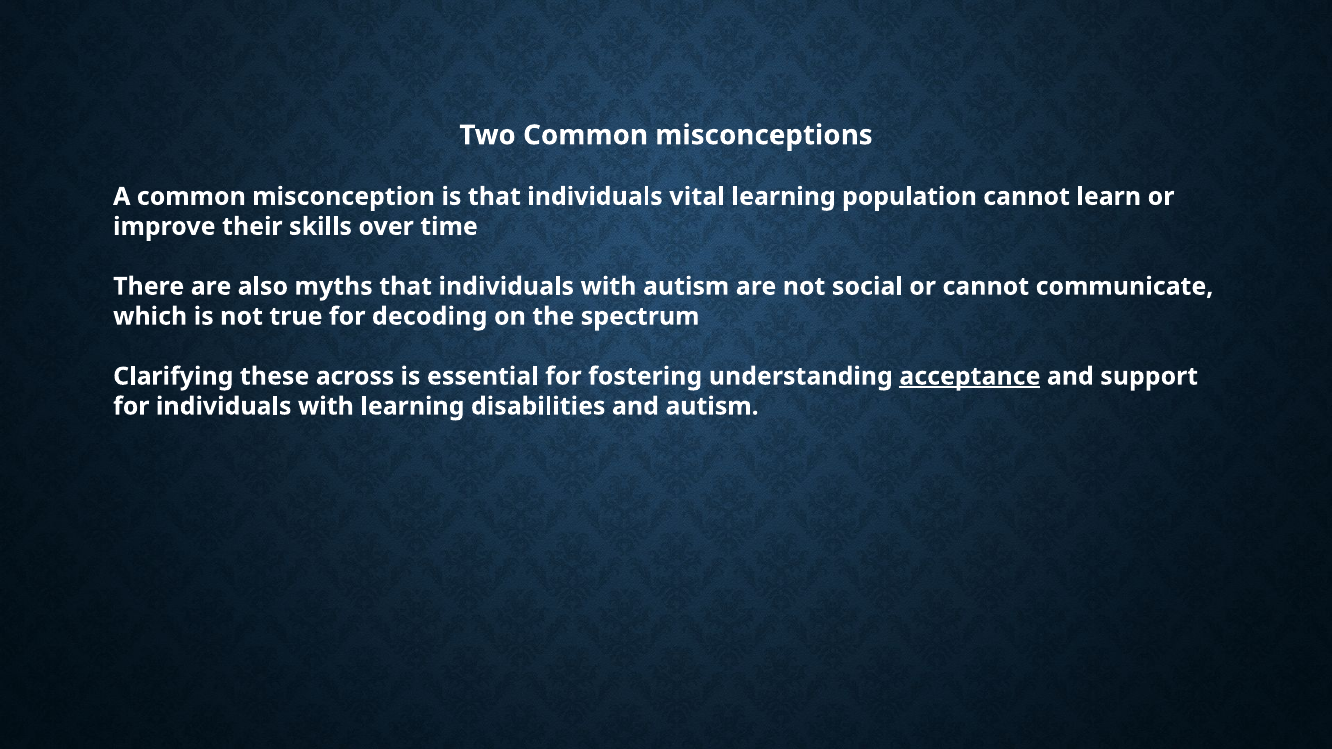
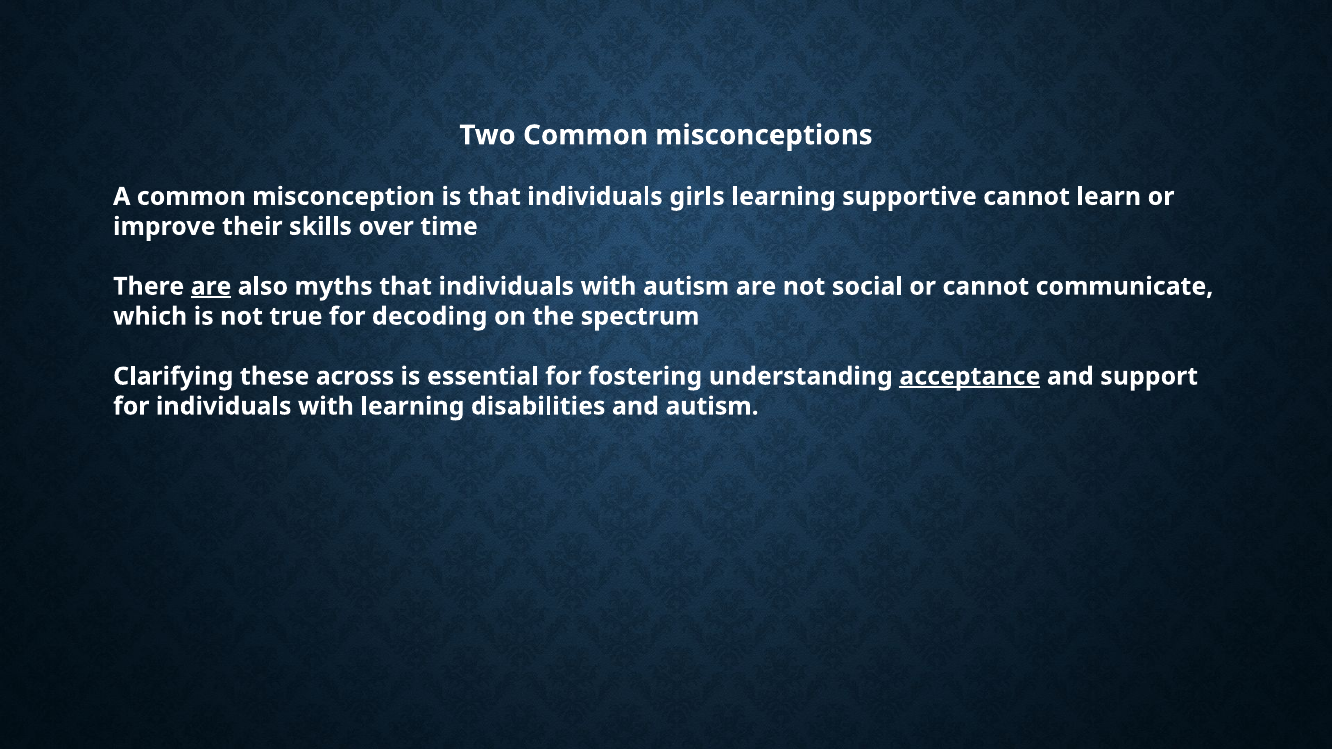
vital: vital -> girls (697, 197)
population: population -> supportive (909, 197)
are underline: none -> present (211, 287)
